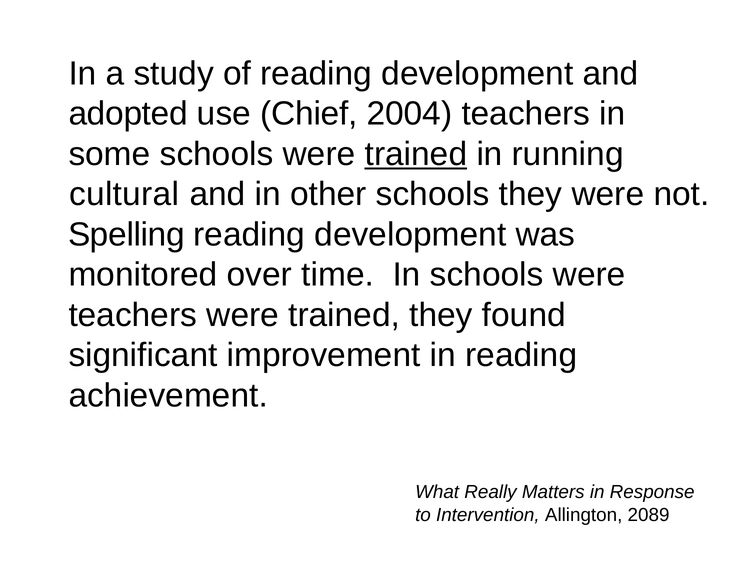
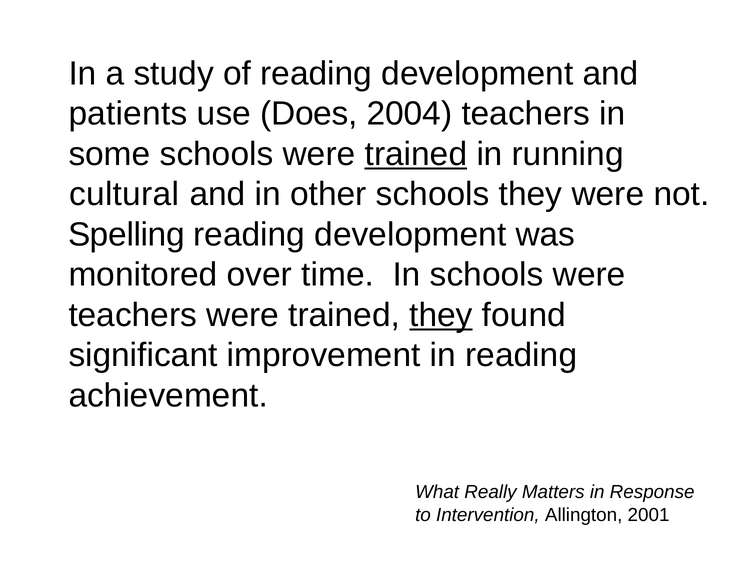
adopted: adopted -> patients (128, 114)
Chief: Chief -> Does (309, 114)
they underline: none -> present (441, 315)
2089: 2089 -> 2001 (649, 514)
